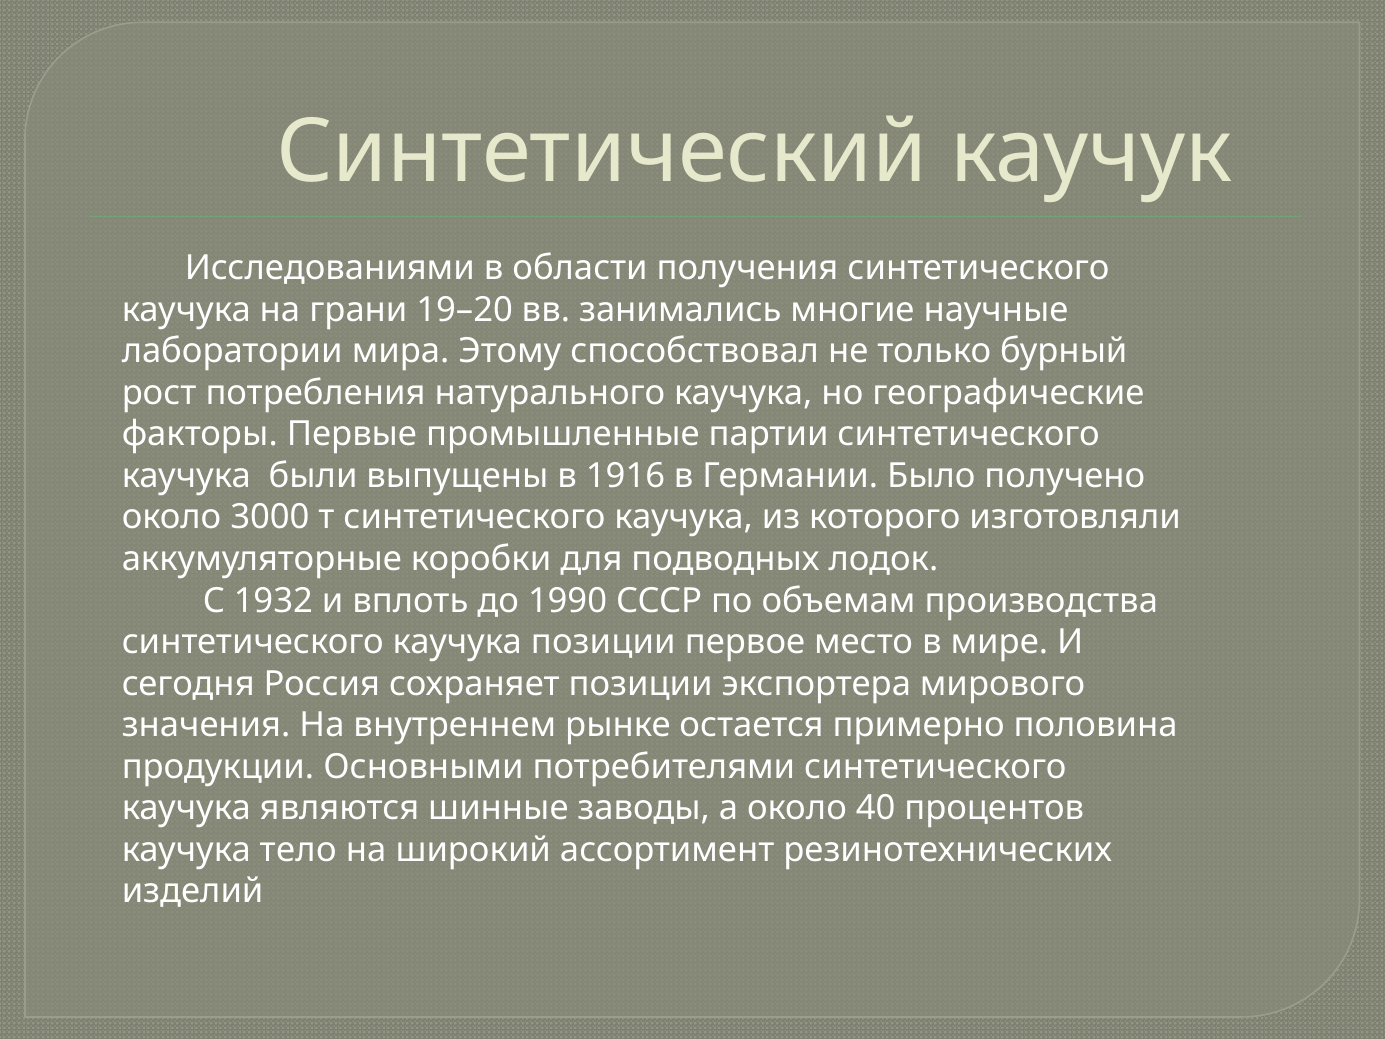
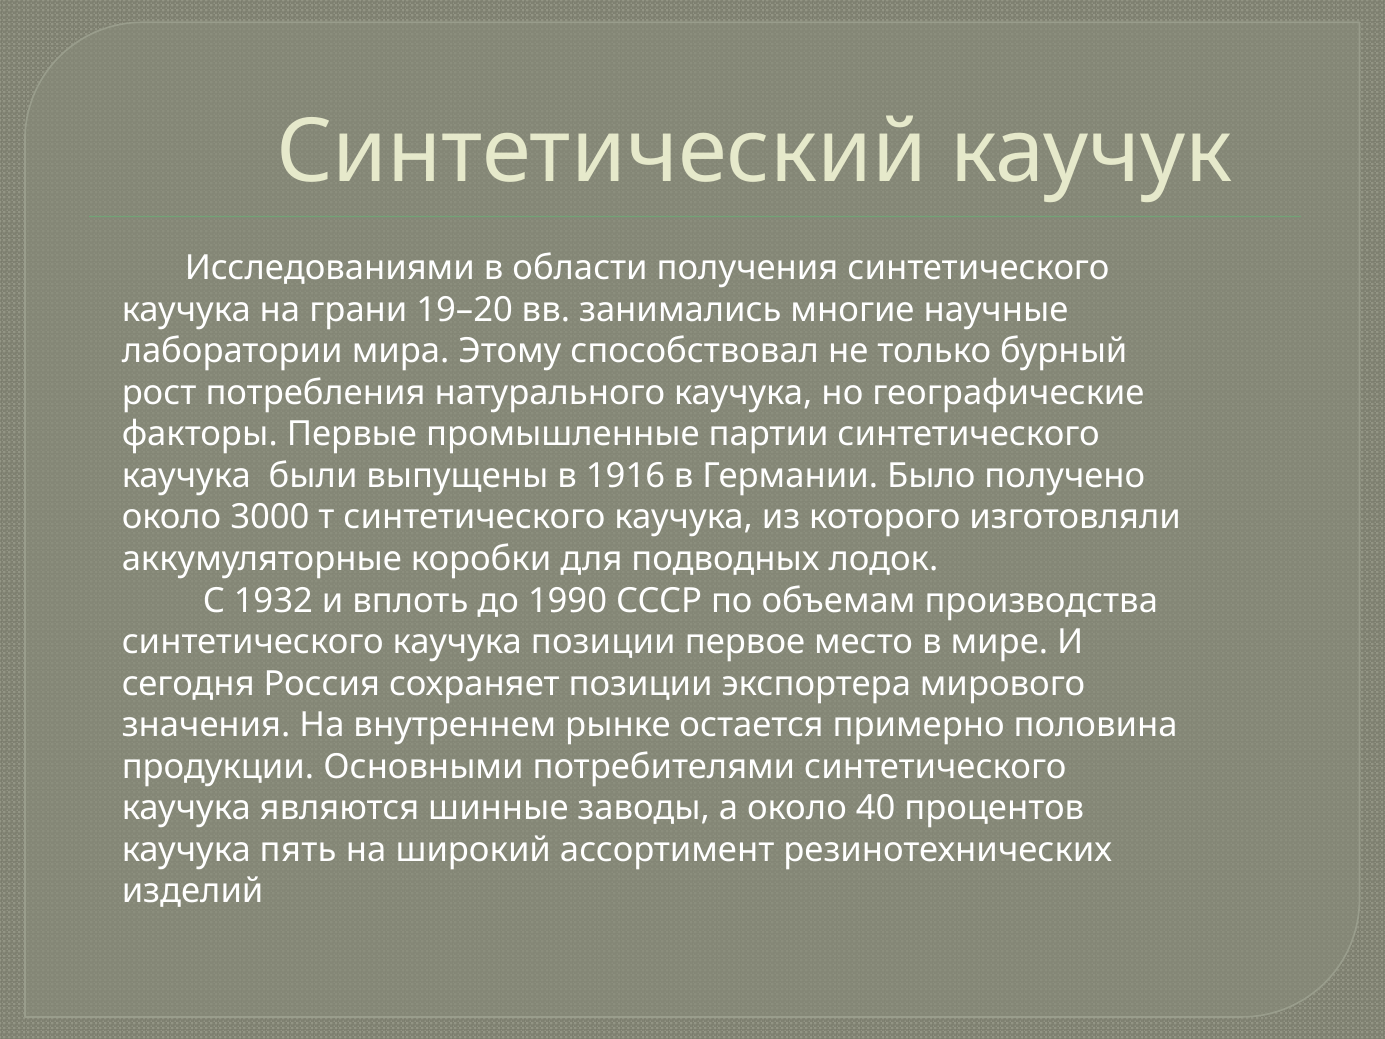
тело: тело -> пять (298, 850)
